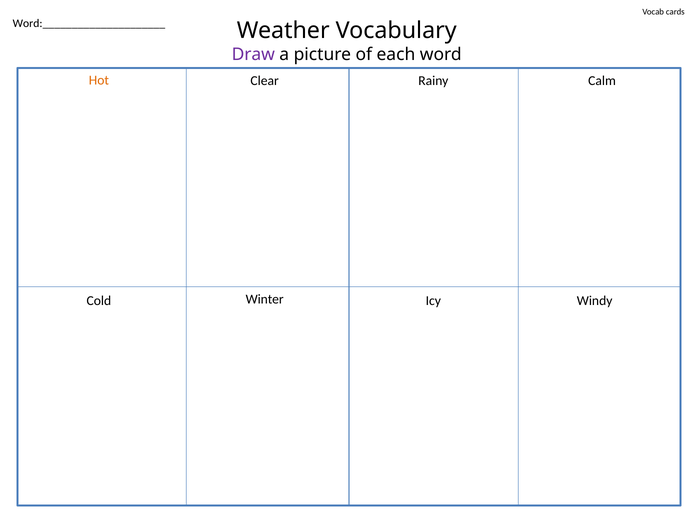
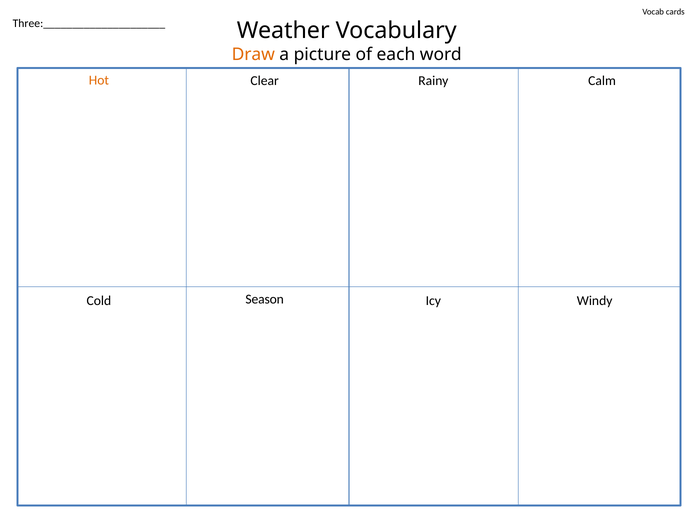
Word:_____________________: Word:_____________________ -> Three:_____________________ (89, 23)
Draw colour: purple -> orange (253, 55)
Winter: Winter -> Season (265, 300)
